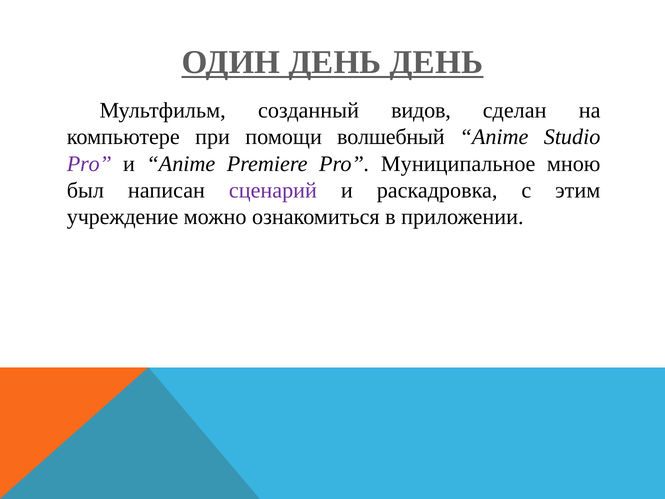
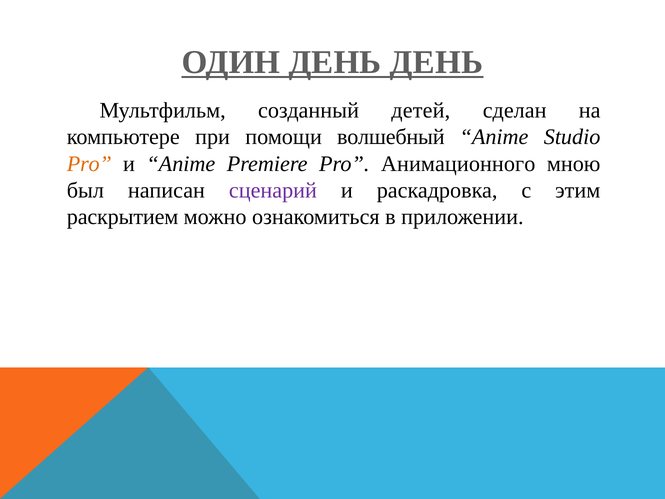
видов: видов -> детей (421, 110)
Pro colour: purple -> orange (89, 164)
Муниципальное: Муниципальное -> Анимационного (458, 164)
учреждение: учреждение -> раскрытием (123, 217)
